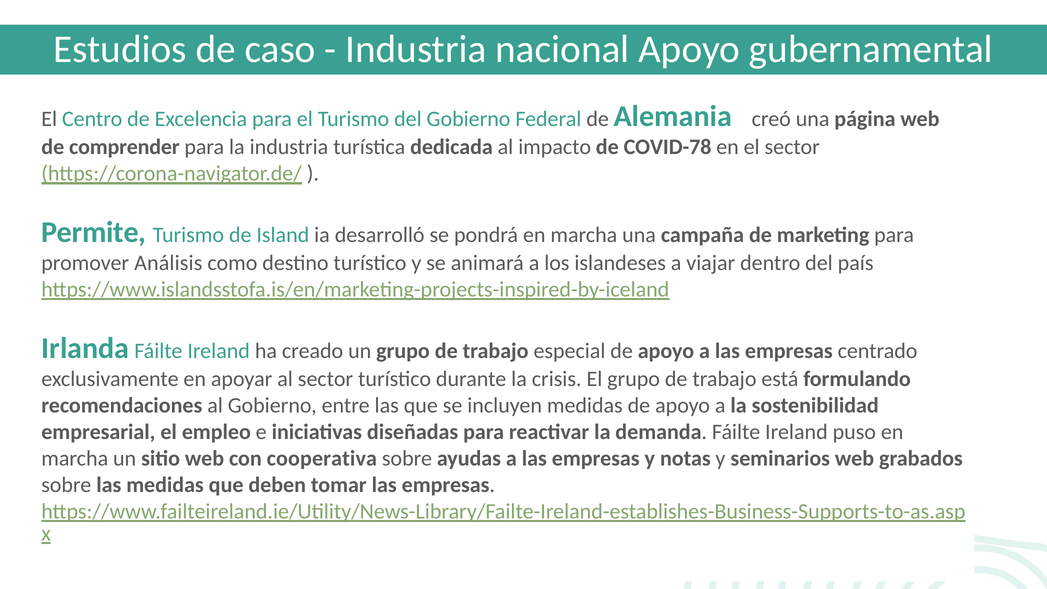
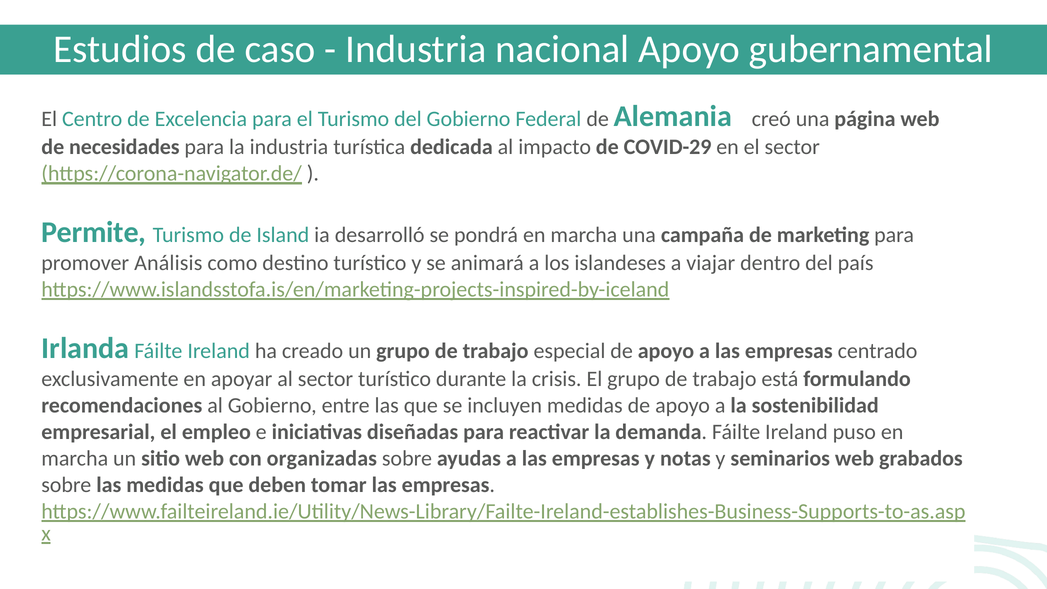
comprender: comprender -> necesidades (124, 147)
COVID-78: COVID-78 -> COVID-29 (668, 147)
cooperativa: cooperativa -> organizadas (322, 458)
